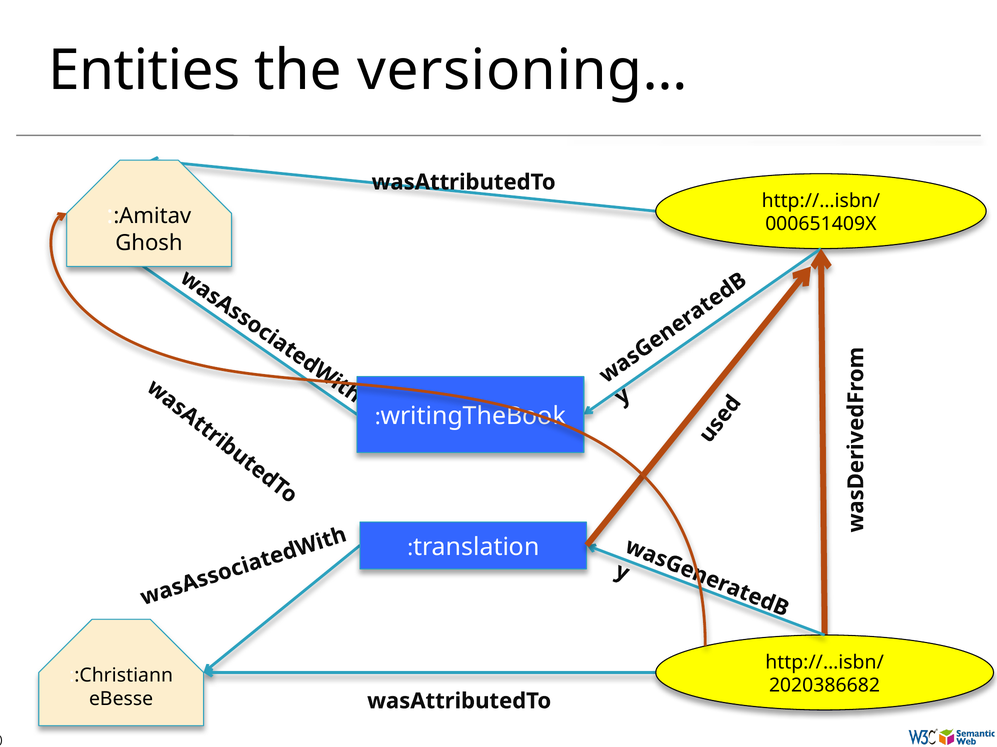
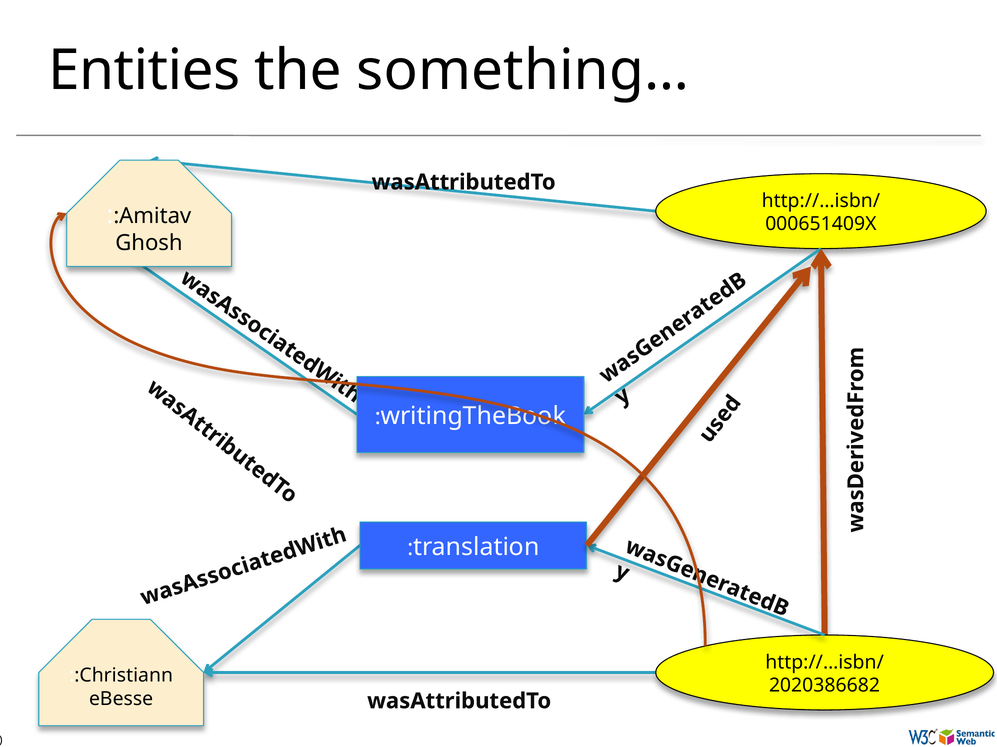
versioning…: versioning… -> something… (523, 71)
